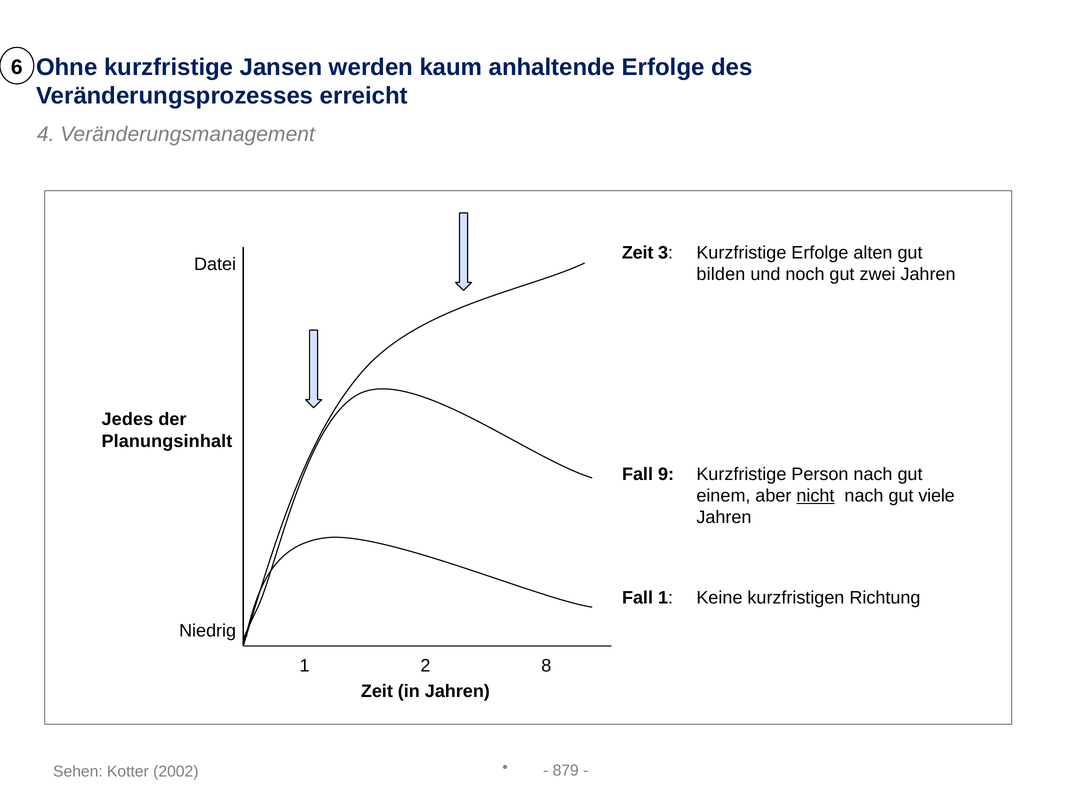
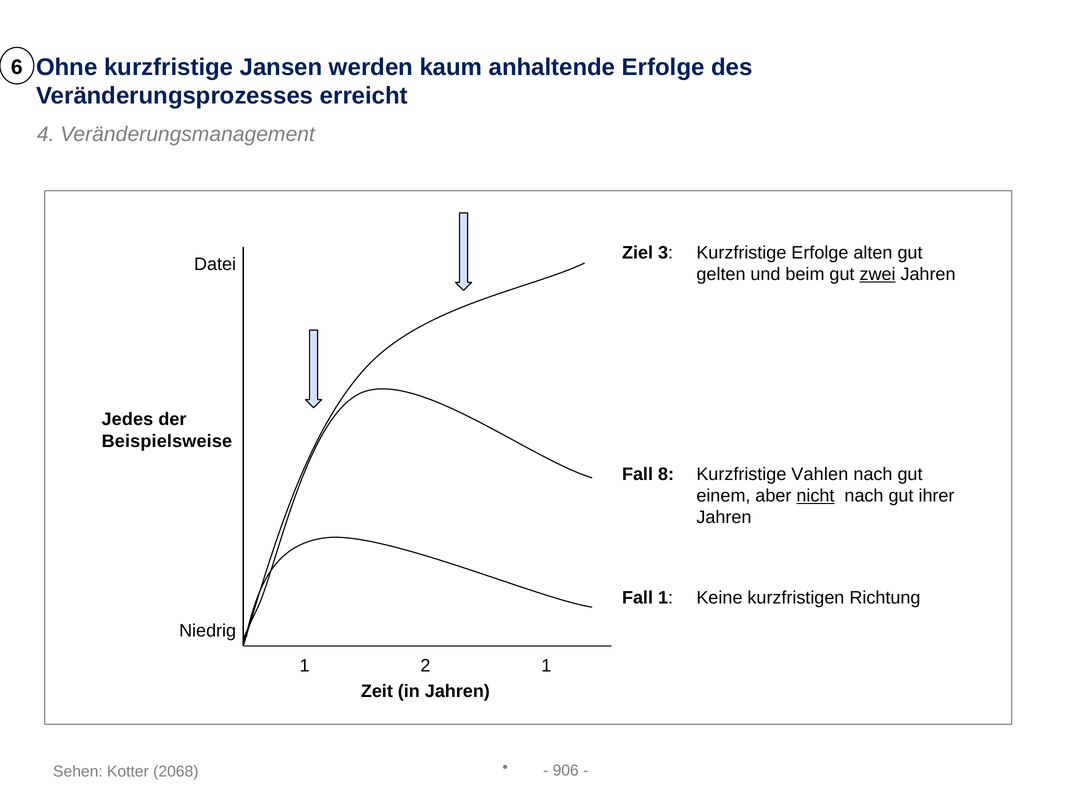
Zeit: Zeit -> Ziel (638, 252)
bilden: bilden -> gelten (721, 274)
noch: noch -> beim (805, 274)
zwei underline: none -> present (878, 274)
Planungsinhalt: Planungsinhalt -> Beispielsweise (167, 441)
9: 9 -> 8 (666, 474)
Person: Person -> Vahlen (820, 474)
viele: viele -> ihrer (936, 495)
2 8: 8 -> 1 (546, 665)
879: 879 -> 906 (566, 770)
2002: 2002 -> 2068 (176, 771)
